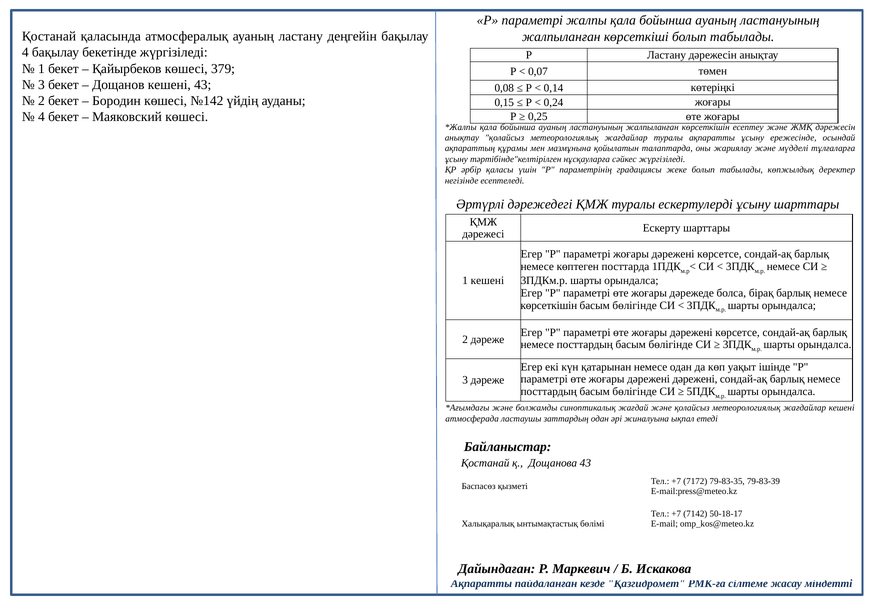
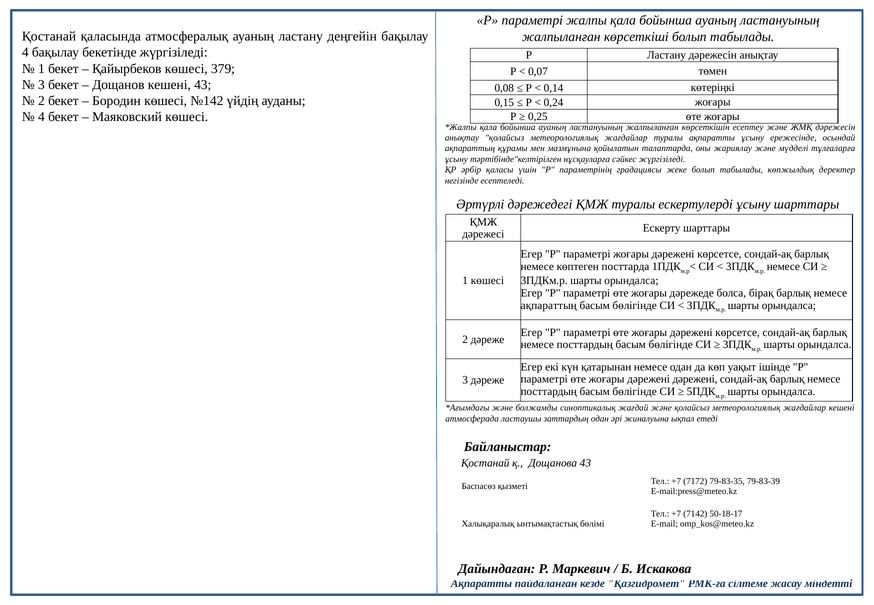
1 кешені: кешені -> көшесі (487, 281)
көрсеткішін: көрсеткішін -> ақпараттың (549, 305)
